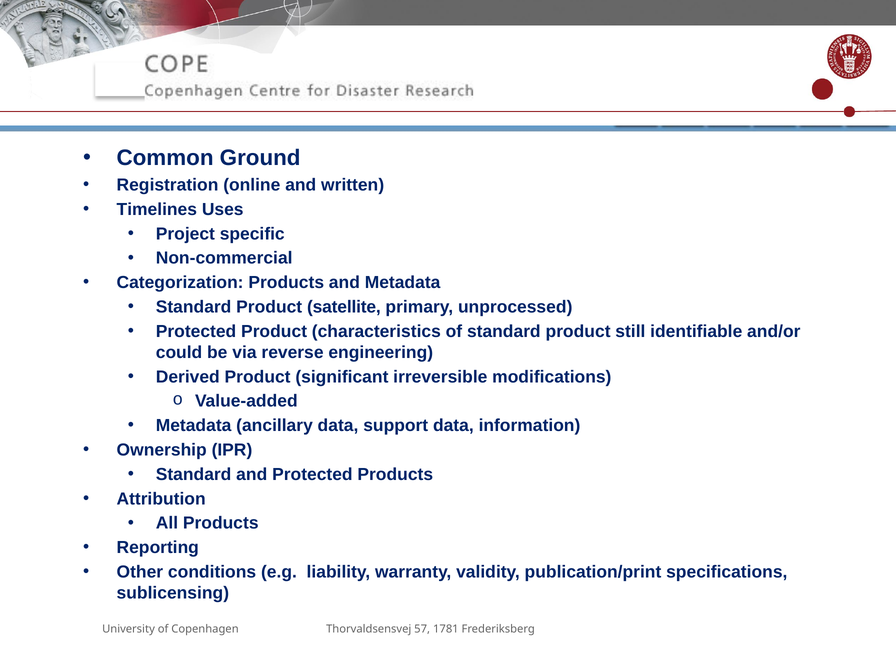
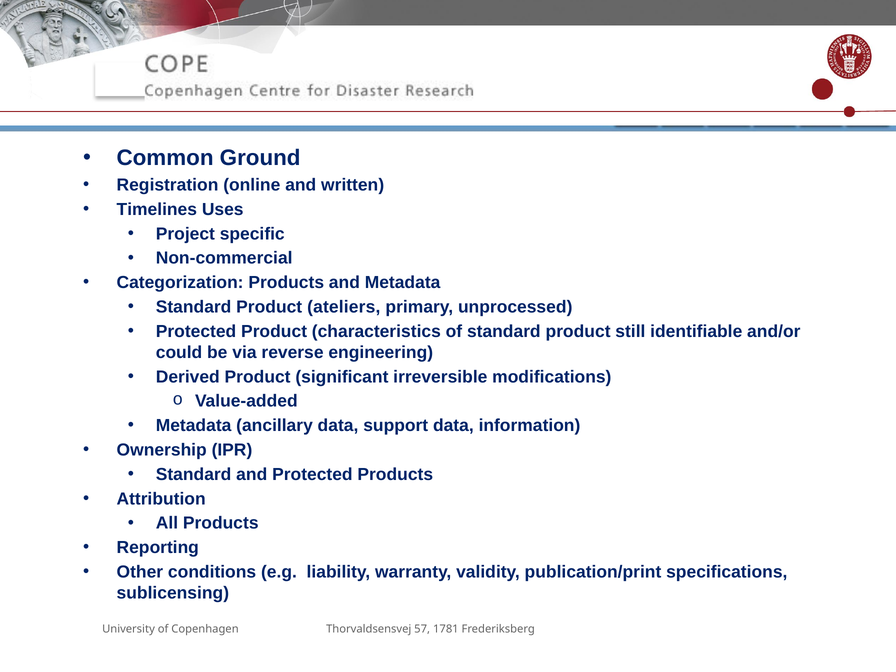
satellite: satellite -> ateliers (344, 307)
